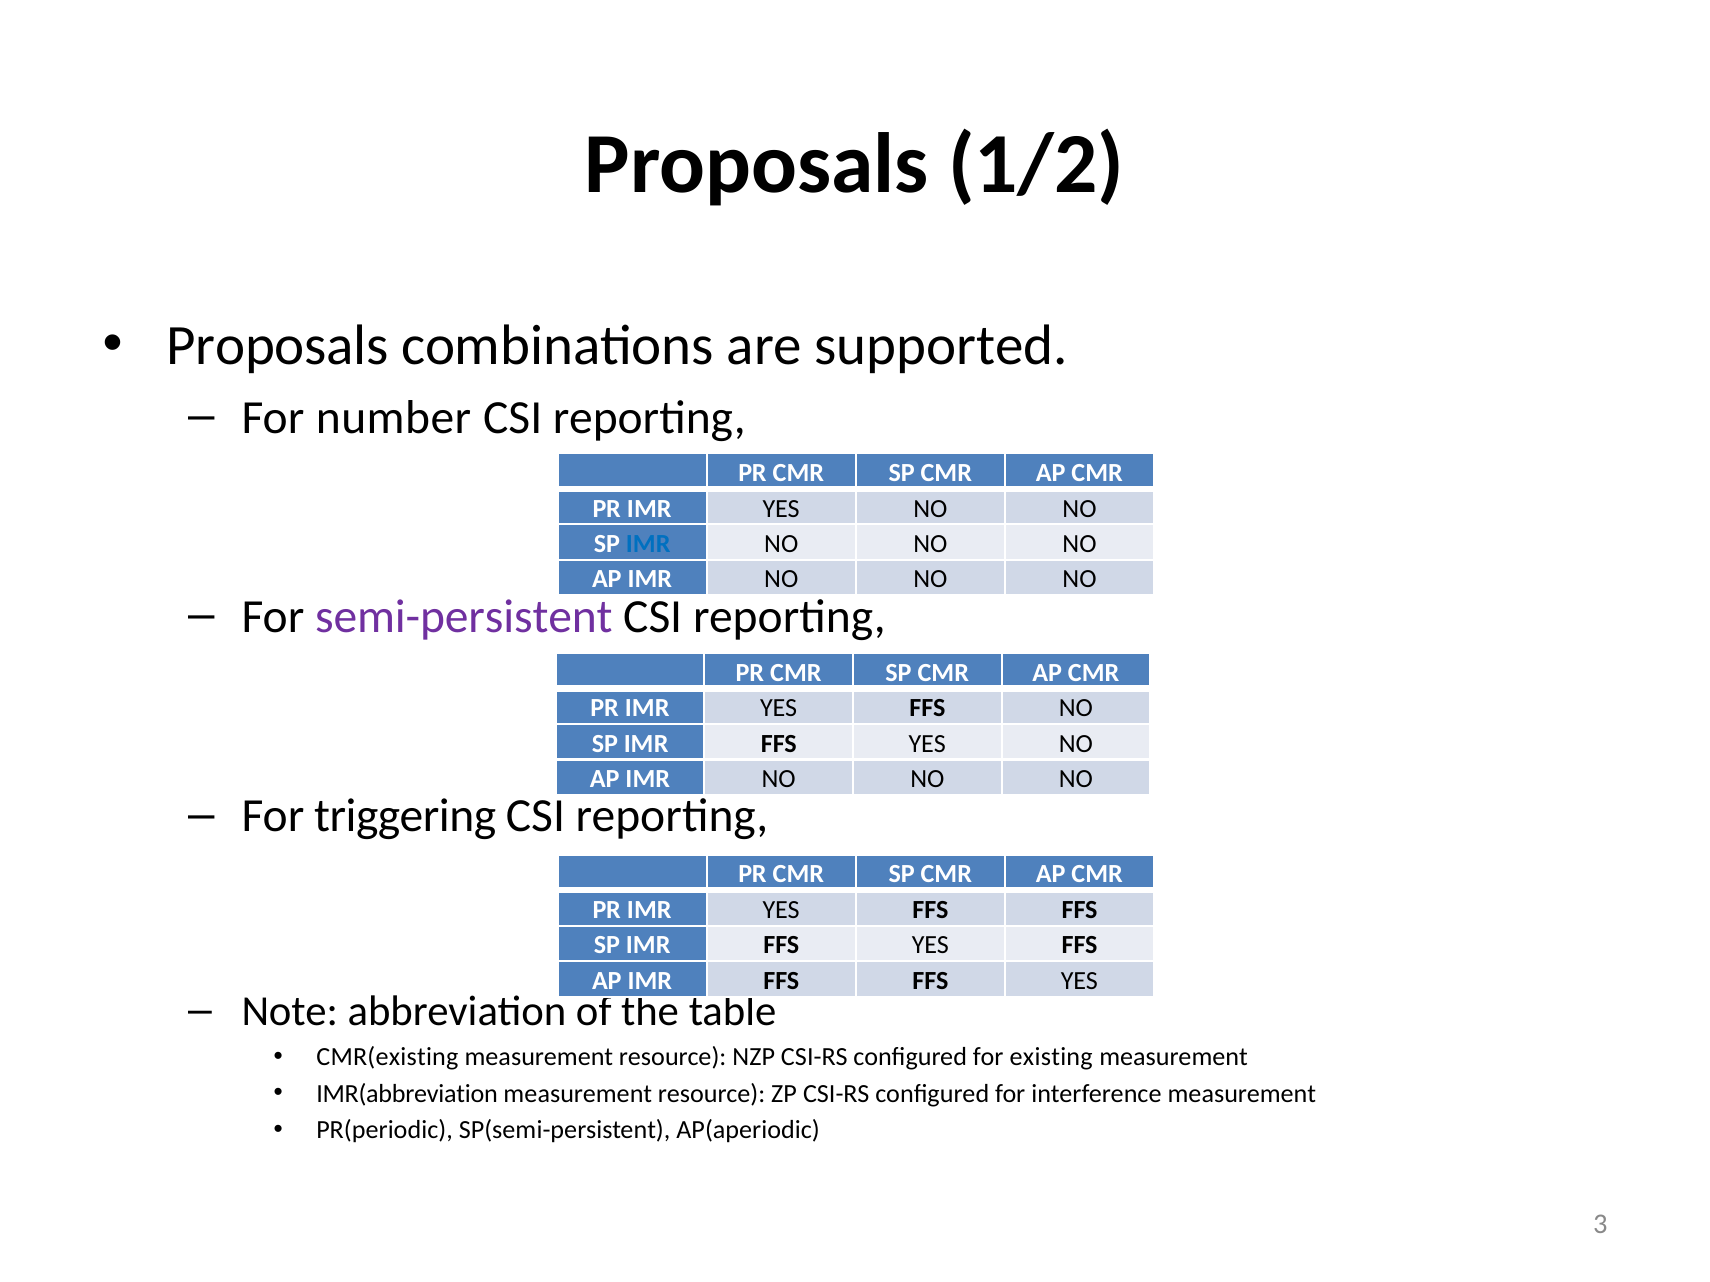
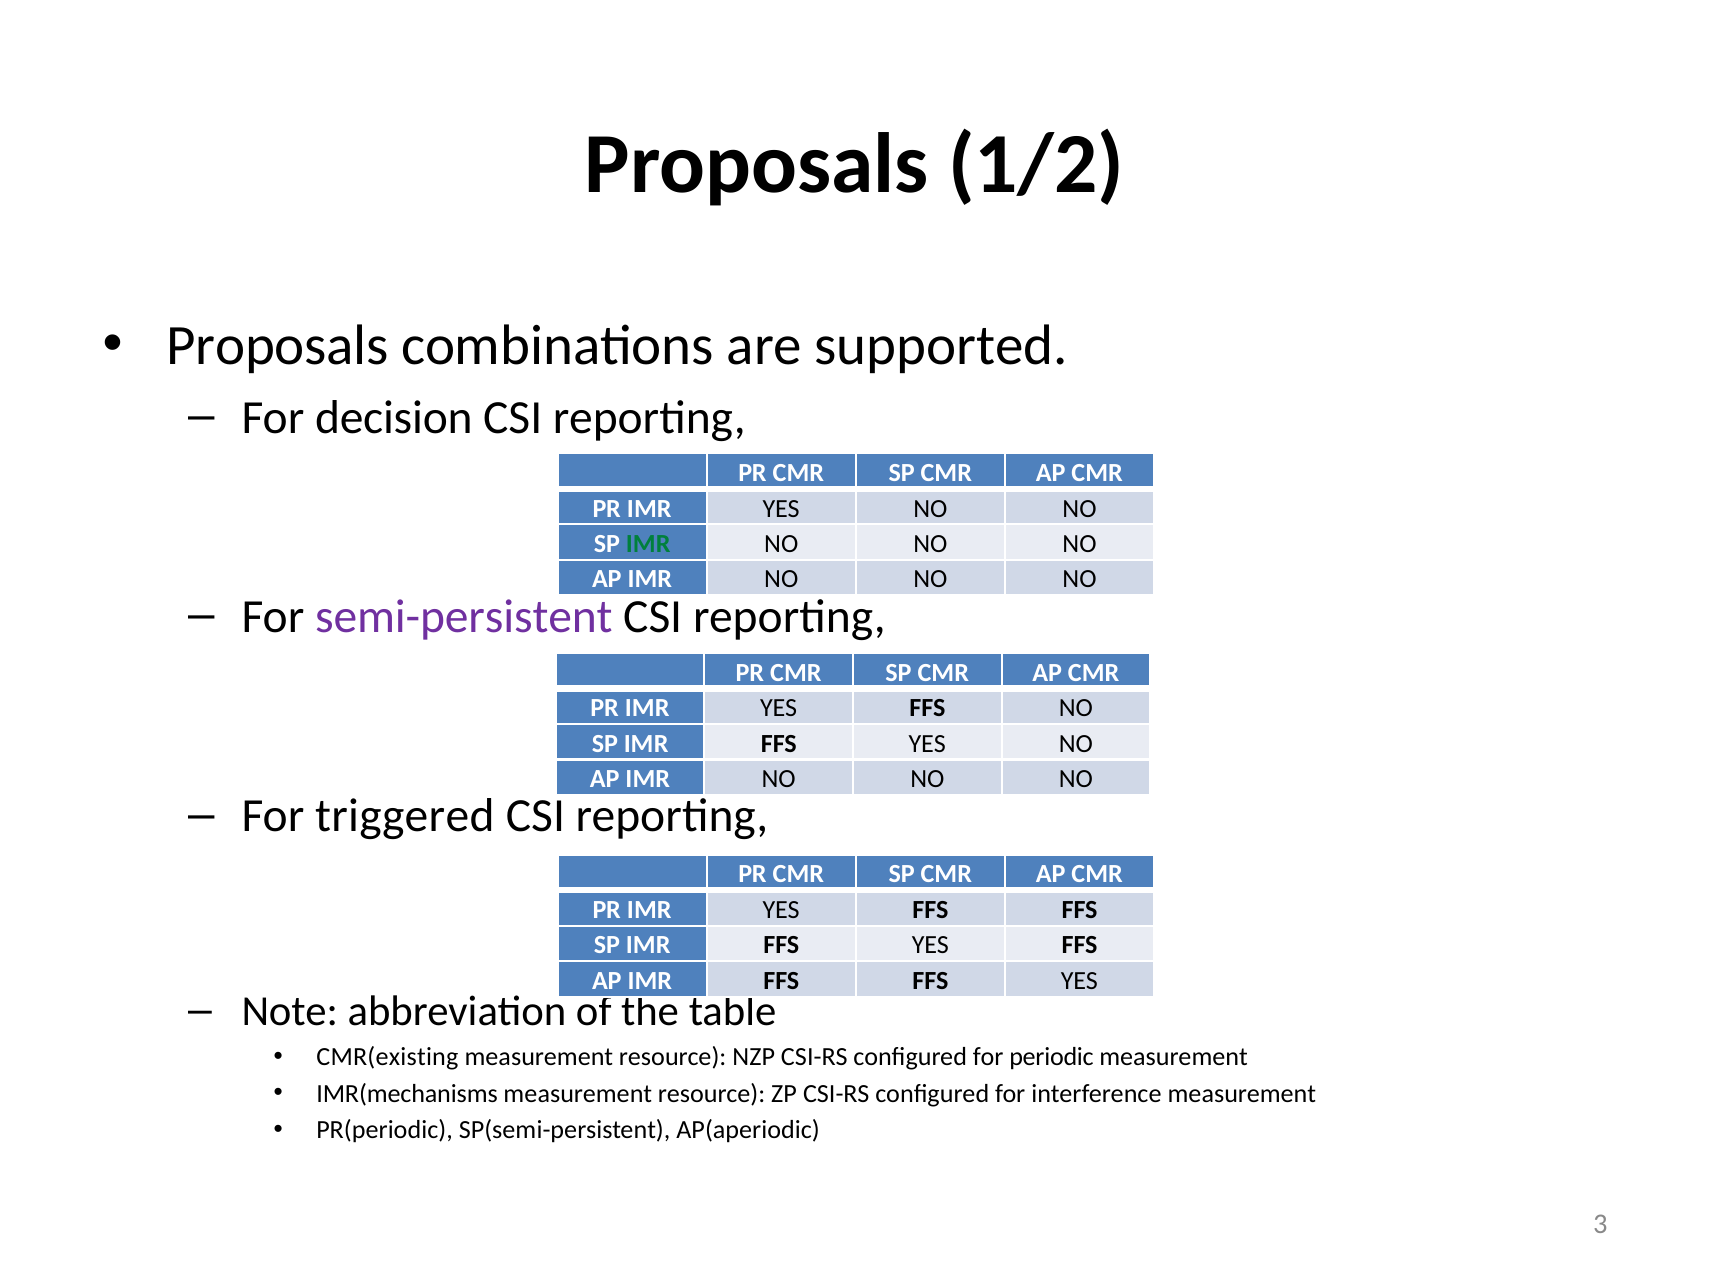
number: number -> decision (394, 418)
IMR colour: blue -> green (648, 544)
triggering: triggering -> triggered (405, 817)
existing: existing -> periodic (1052, 1057)
IMR(abbreviation: IMR(abbreviation -> IMR(mechanisms (407, 1094)
